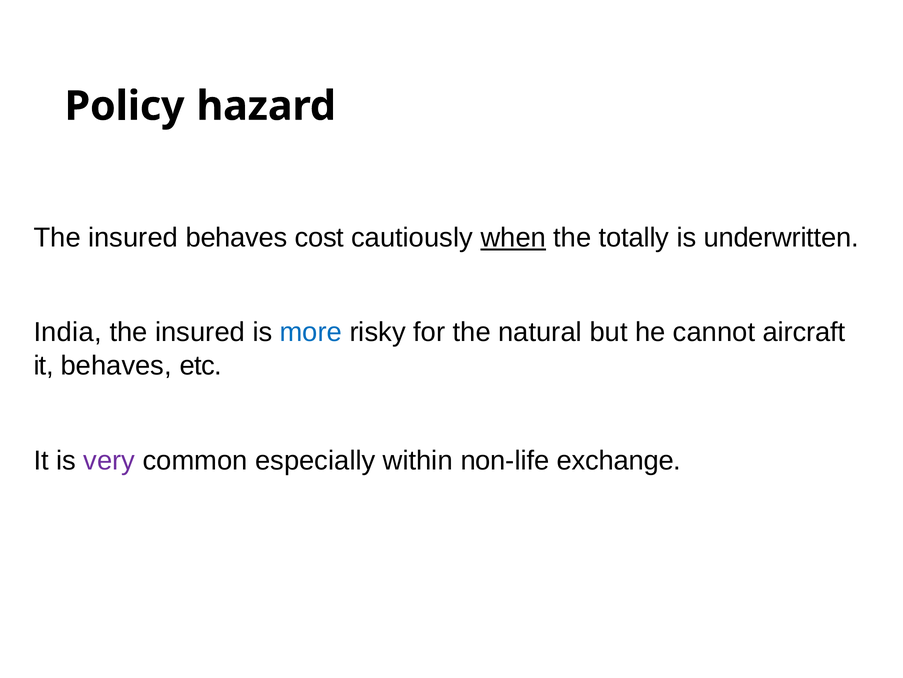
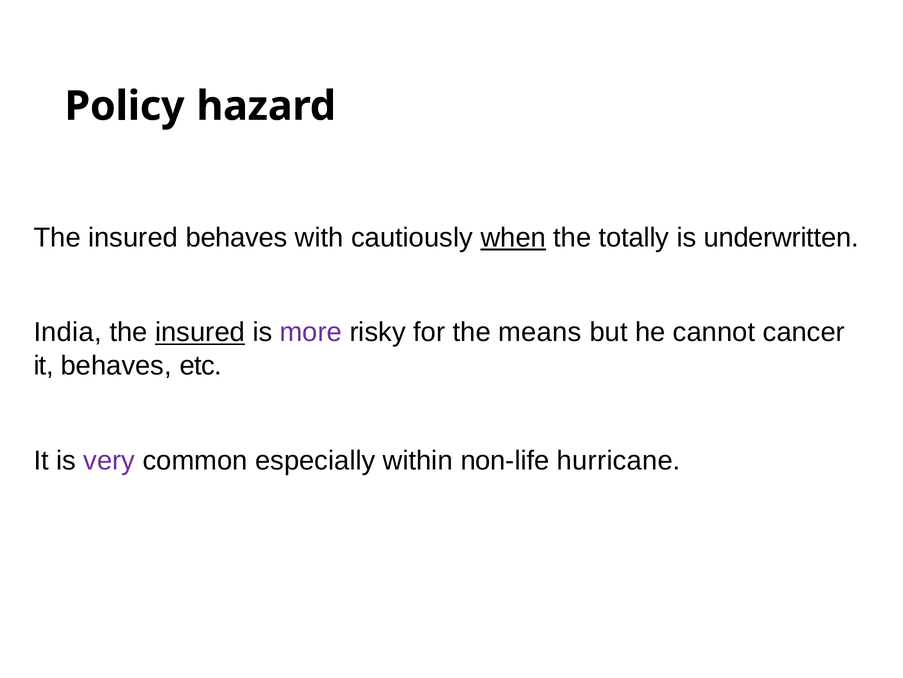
cost: cost -> with (319, 238)
insured underline: none -> present (200, 332)
more colour: blue -> purple (311, 332)
natural: natural -> means (540, 332)
aircraft: aircraft -> cancer (804, 332)
exchange: exchange -> hurricane (619, 461)
